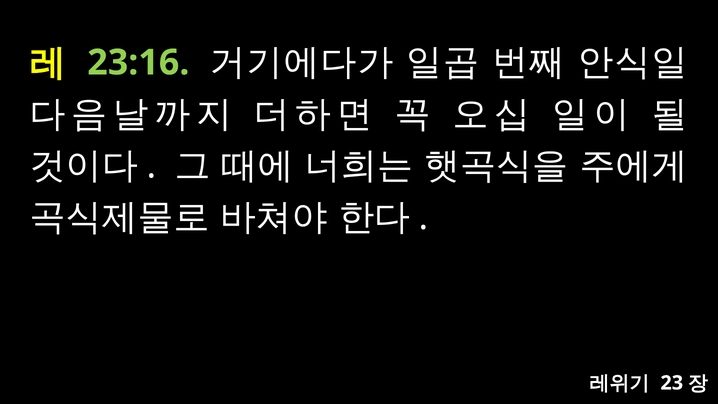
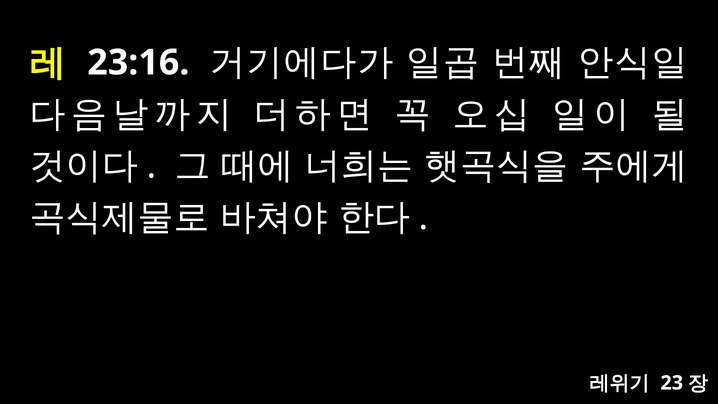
23:16 colour: light green -> white (138, 63)
